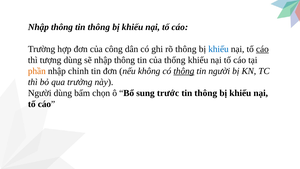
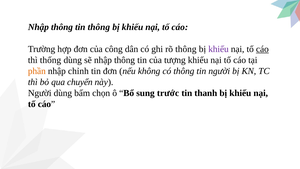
khiếu colour: blue -> purple (219, 49)
tượng: tượng -> thống (51, 60)
thống: thống -> tượng (175, 60)
thông underline: present -> none (184, 71)
trưởng: trưởng -> chuyển (80, 82)
thông: thông -> thanh (206, 93)
